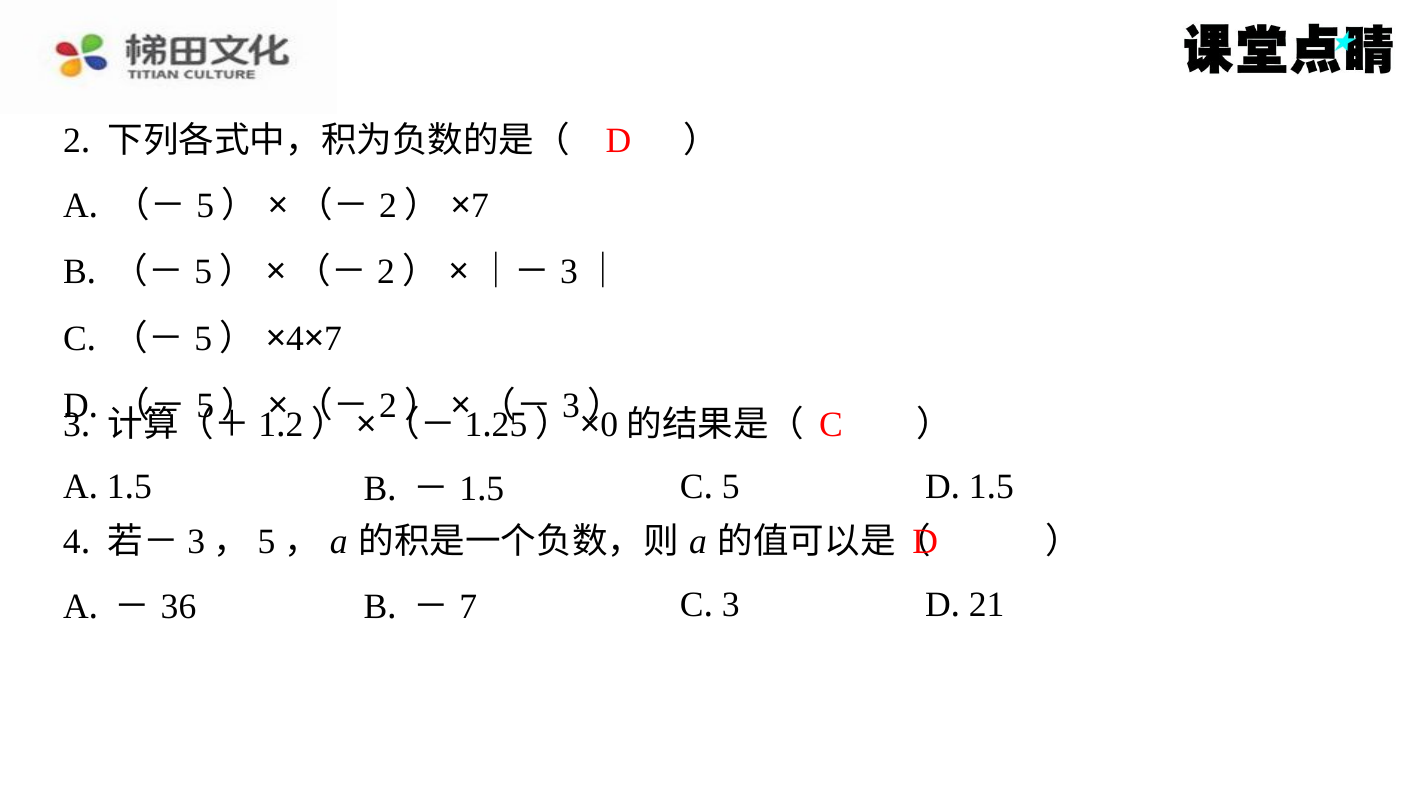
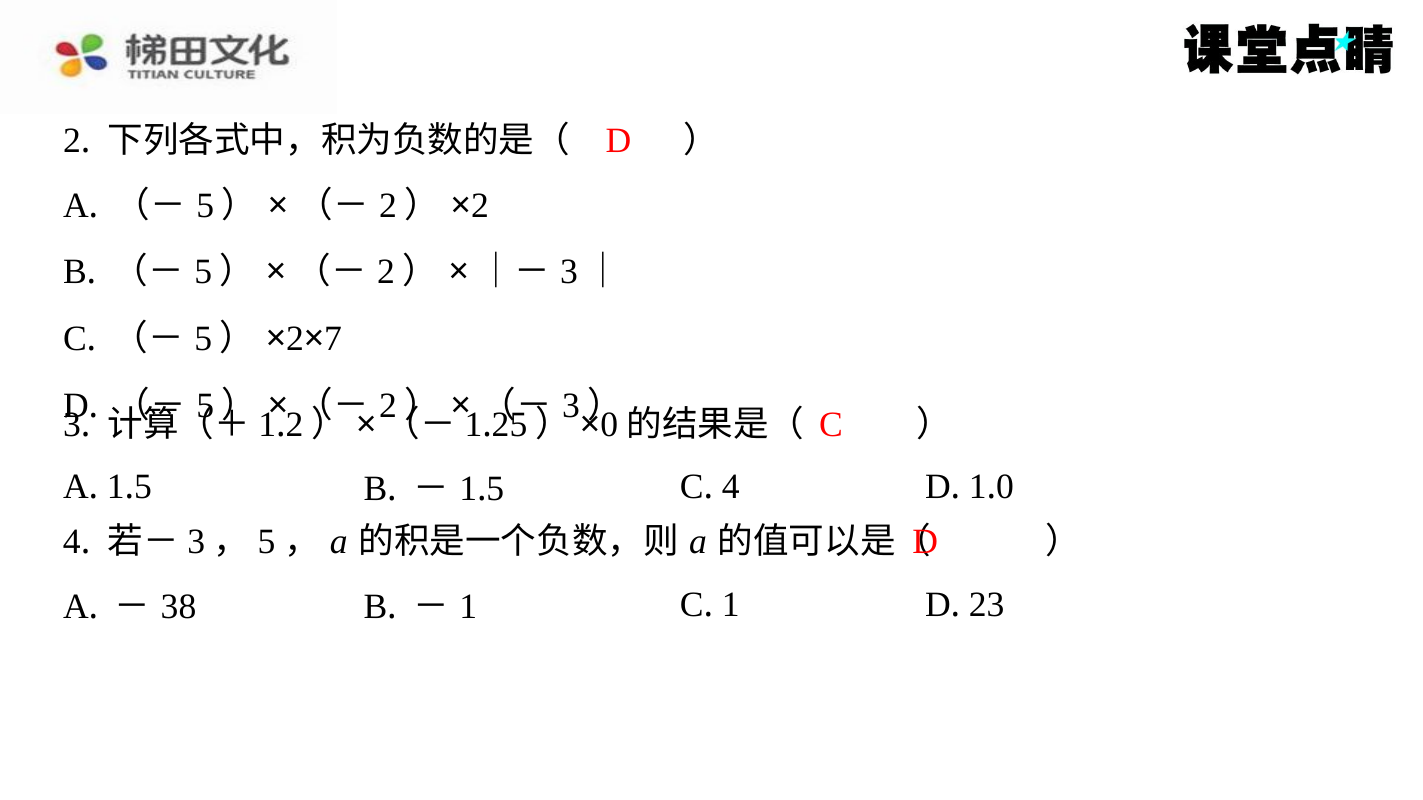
7: 7 -> 2 (480, 205)
4: 4 -> 2 (295, 339)
5: 5 -> 4 (731, 487)
5: 5 -> 0 (1005, 487)
36: 36 -> 38 (179, 607)
7: 7 -> 1 (468, 607)
3: 3 -> 1 (731, 605)
21: 21 -> 23 (987, 605)
